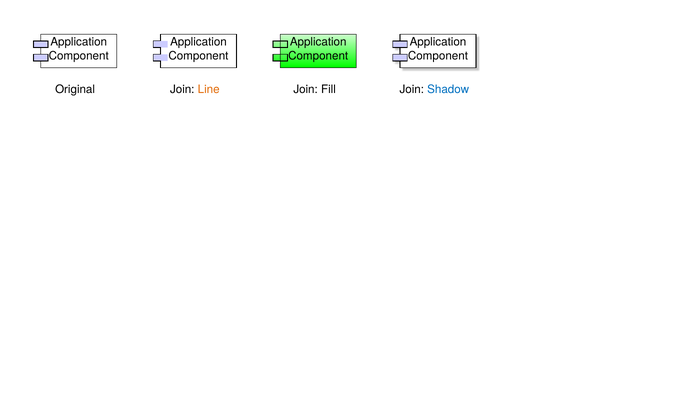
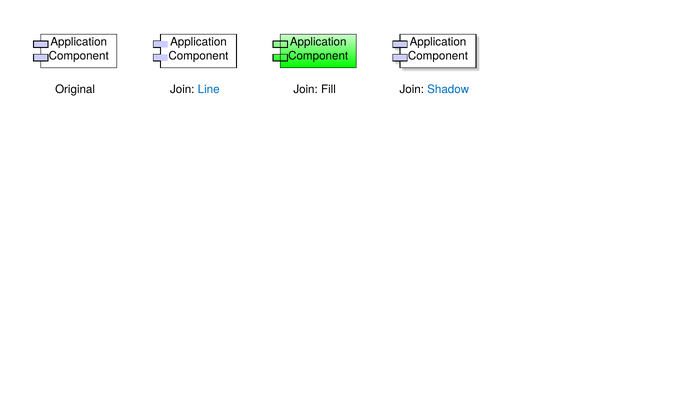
Line colour: orange -> blue (209, 89)
